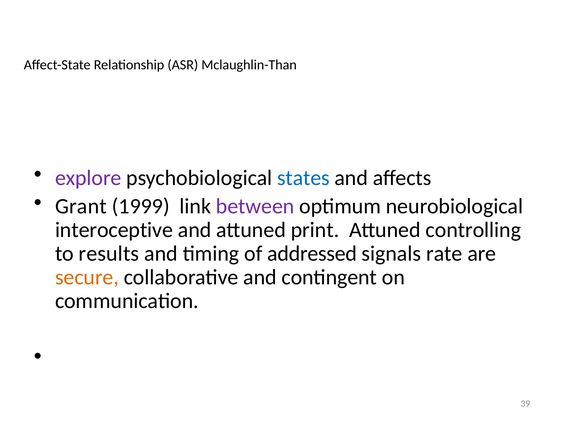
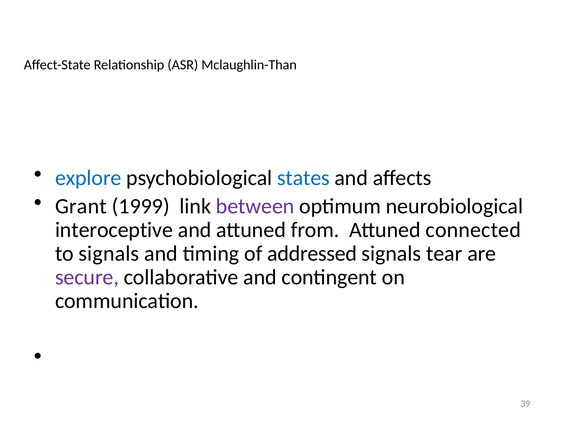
explore colour: purple -> blue (88, 178)
print: print -> from (315, 230)
controlling: controlling -> connected (473, 230)
to results: results -> signals (109, 253)
rate: rate -> tear (444, 253)
secure colour: orange -> purple (87, 277)
